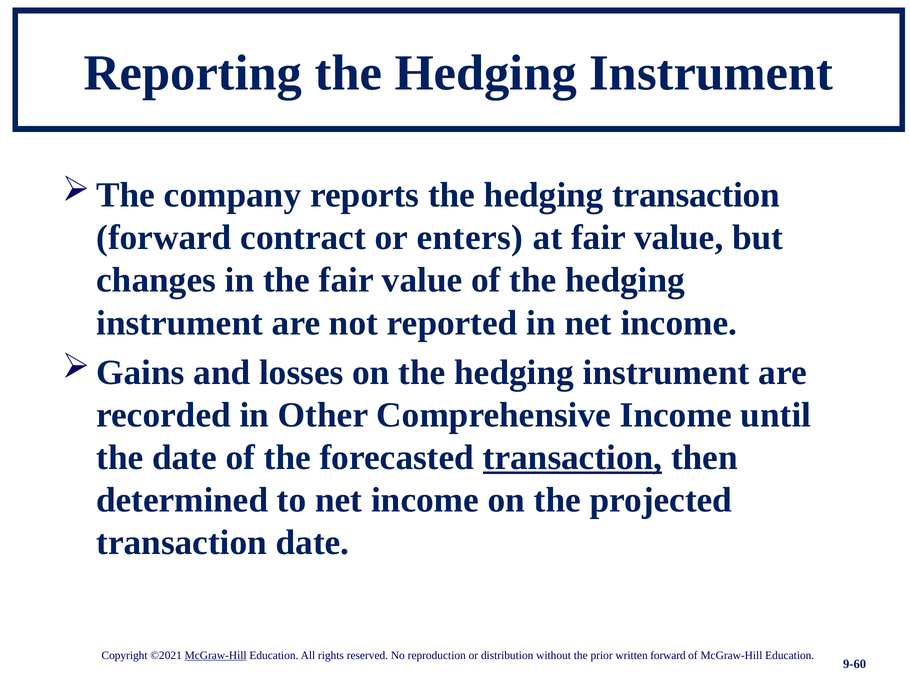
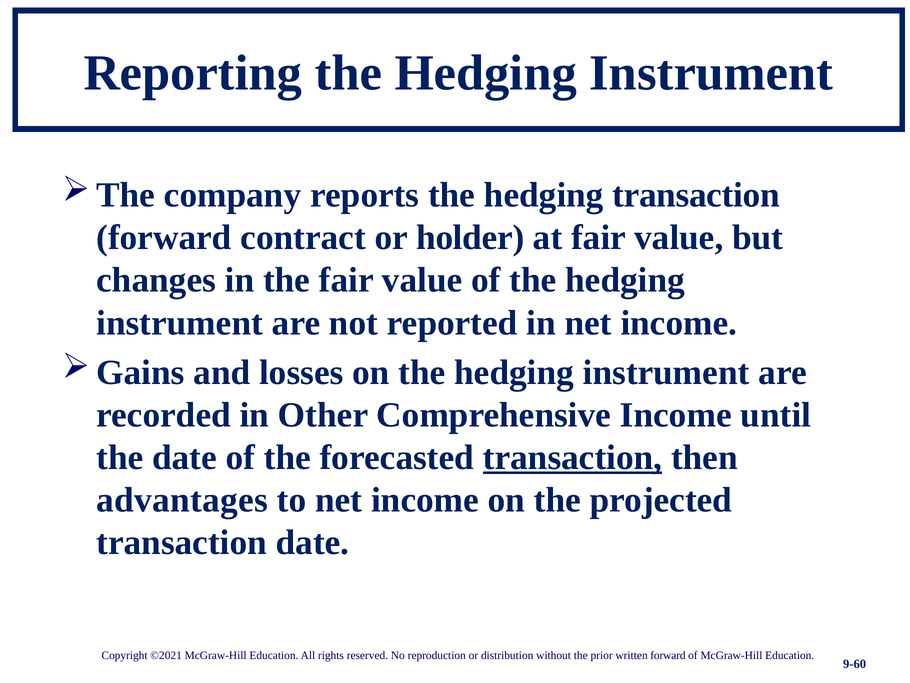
enters: enters -> holder (470, 238)
determined: determined -> advantages (182, 500)
McGraw-Hill underline: present -> none (216, 655)
